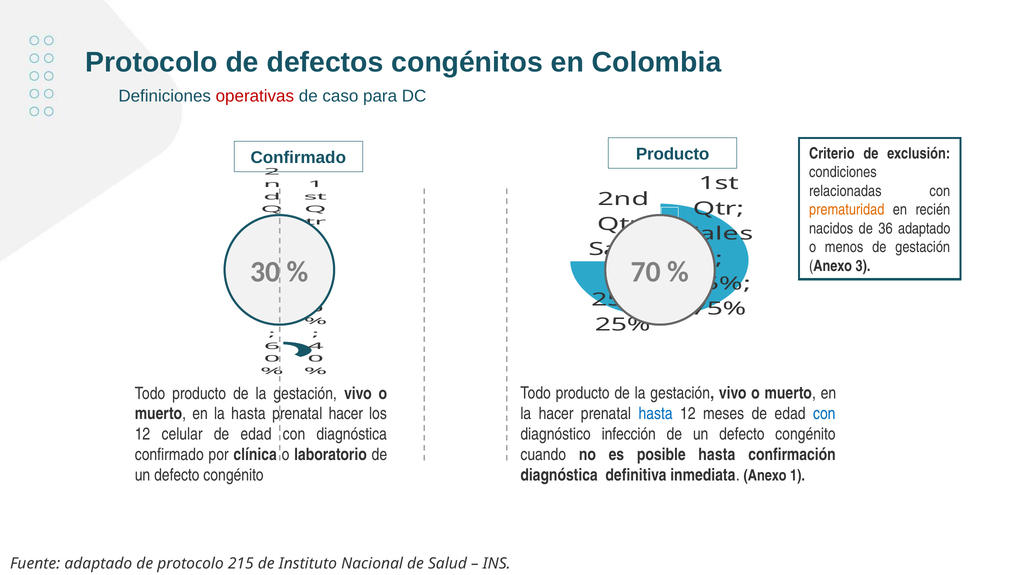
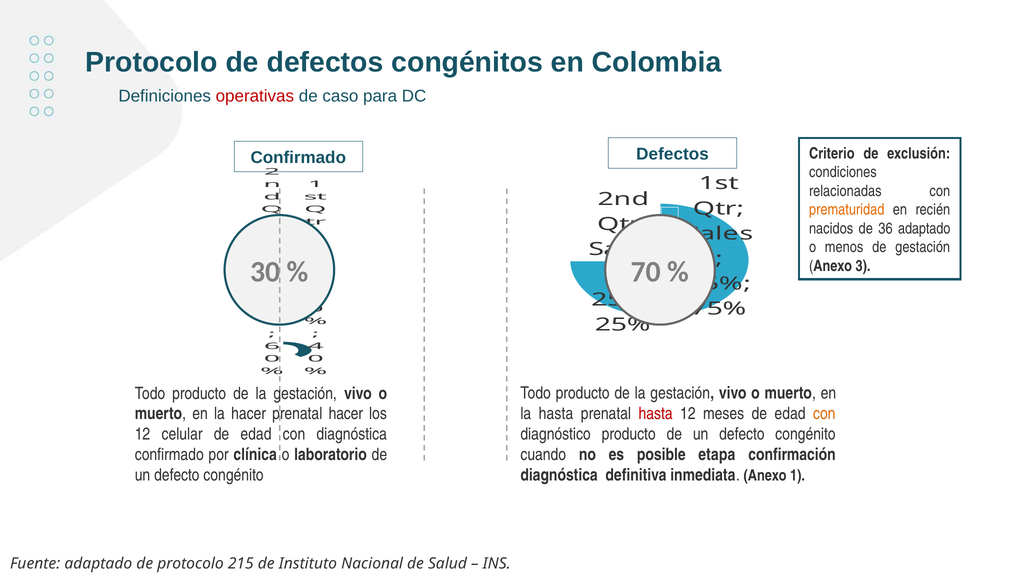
Confirmado Producto: Producto -> Defectos (673, 154)
la hacer: hacer -> hasta (556, 414)
hasta colour: blue -> red (656, 414)
con colour: blue -> orange (824, 414)
la hasta: hasta -> hacer (249, 414)
diagnóstico infección: infección -> producto (629, 434)
posible hasta: hasta -> etapa (717, 454)
